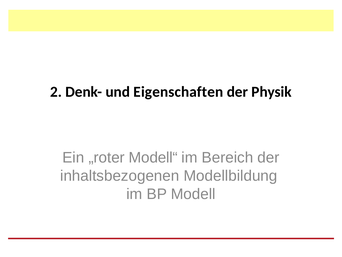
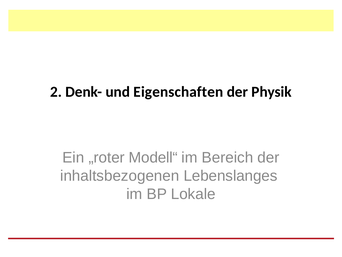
Modellbildung: Modellbildung -> Lebenslanges (231, 175)
Modell: Modell -> Lokale (193, 194)
